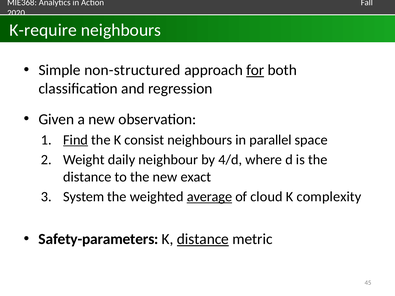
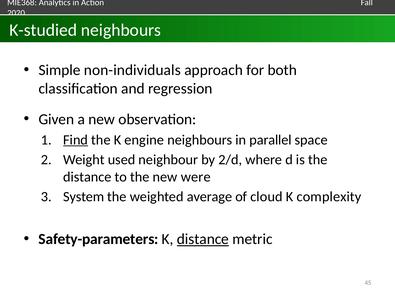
K-require: K-require -> K-studied (43, 30)
non-structured: non-structured -> non-individuals (132, 70)
for underline: present -> none (255, 70)
consist: consist -> engine (144, 140)
daily: daily -> used (122, 160)
4/d: 4/d -> 2/d (230, 160)
exact: exact -> were (196, 177)
average underline: present -> none (209, 197)
